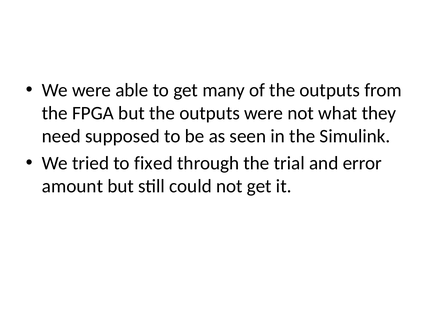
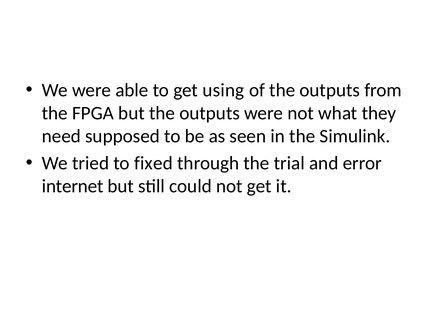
many: many -> using (223, 90)
amount: amount -> internet (73, 186)
